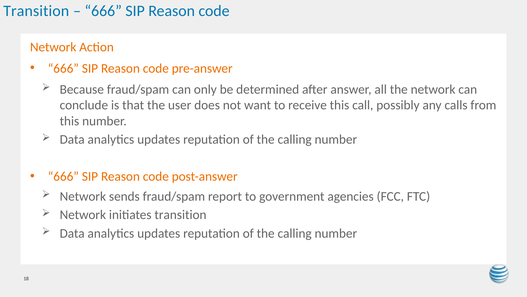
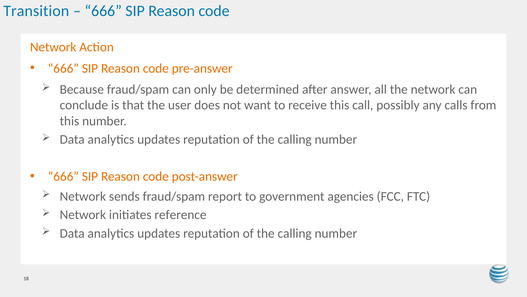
initiates transition: transition -> reference (180, 214)
